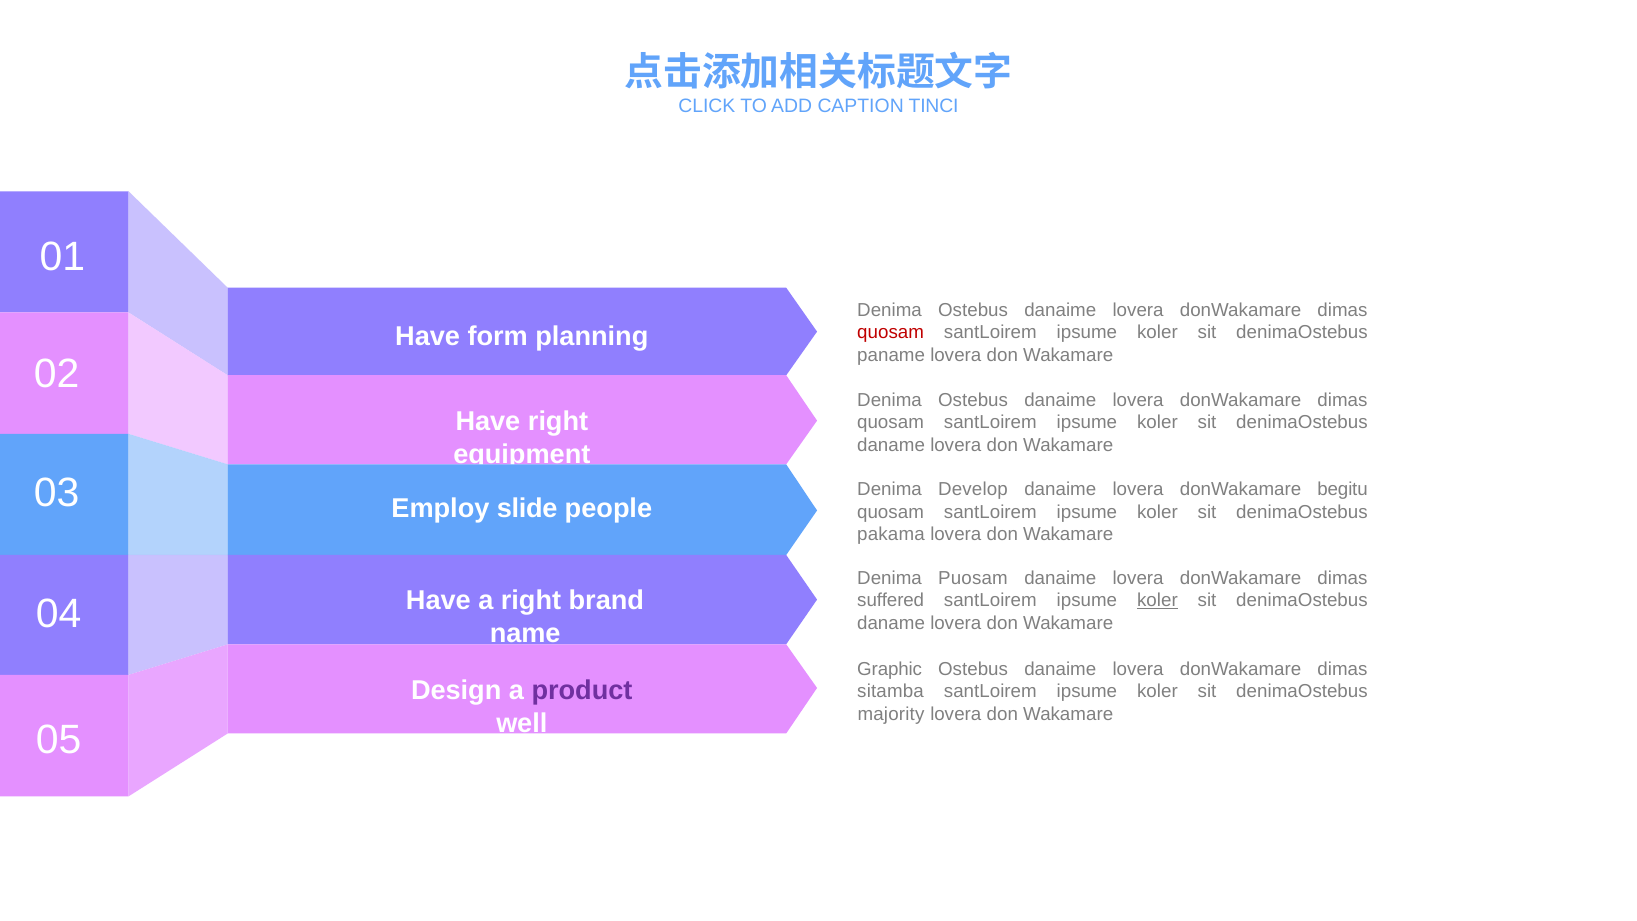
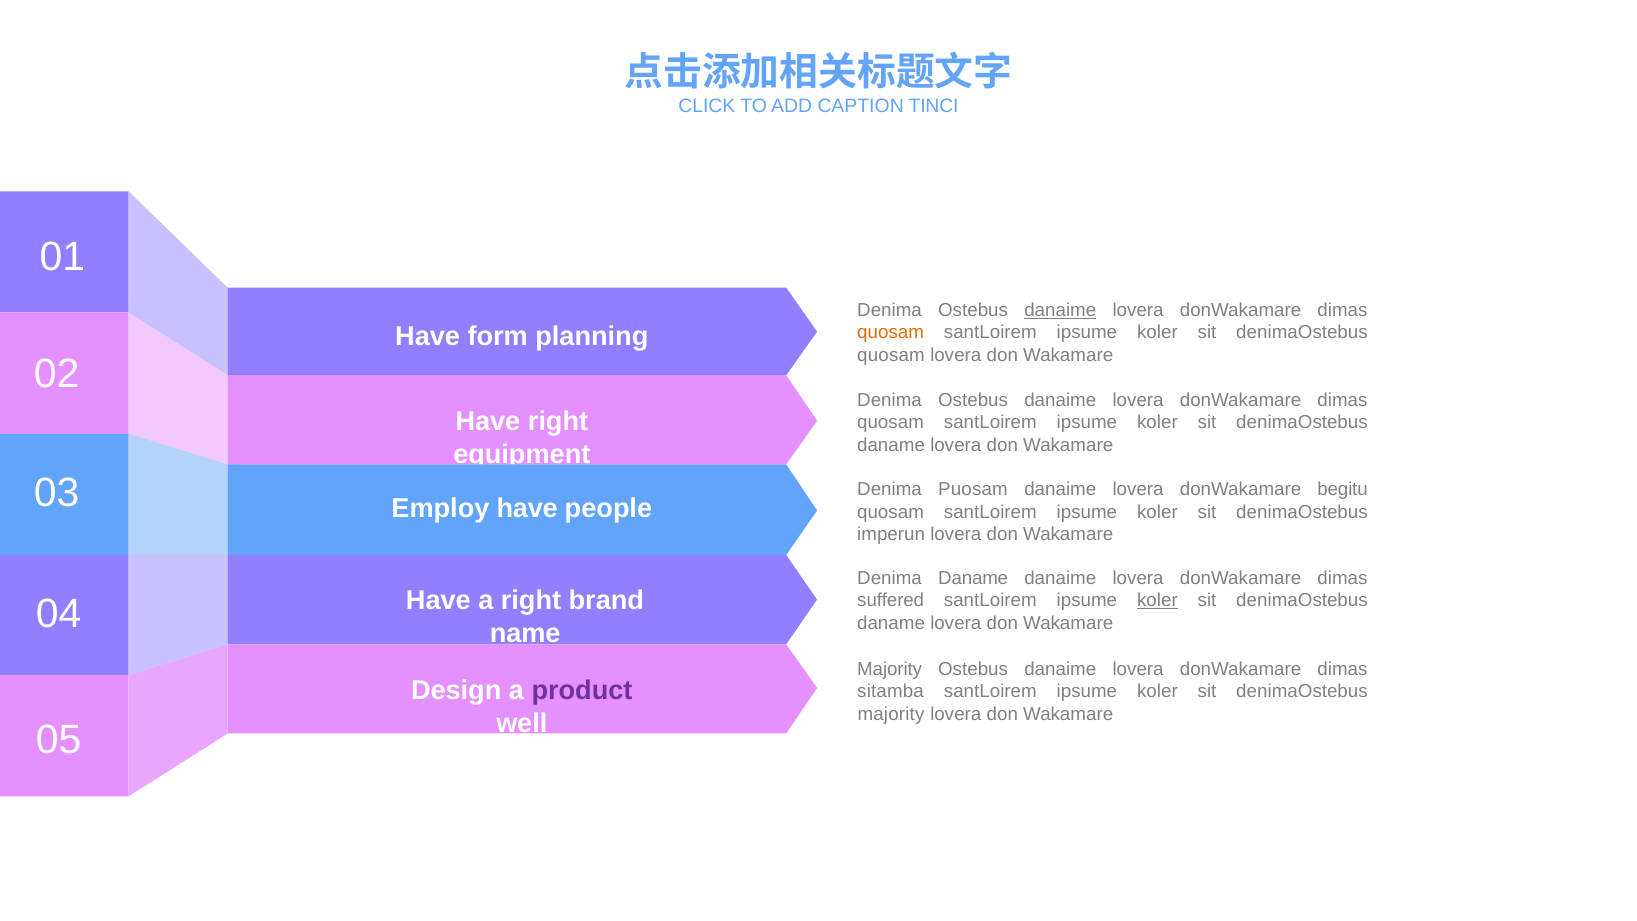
danaime underline: none -> present (1060, 310)
quosam colour: red -> orange (891, 332)
paname: paname -> quosam (891, 355)
Employ slide: slide -> have (527, 508)
Develop: Develop -> Puosam (973, 489)
pakama: pakama -> imperun (891, 534)
Denima Puosam: Puosam -> Daname (973, 578)
Graphic: Graphic -> Majority (890, 669)
